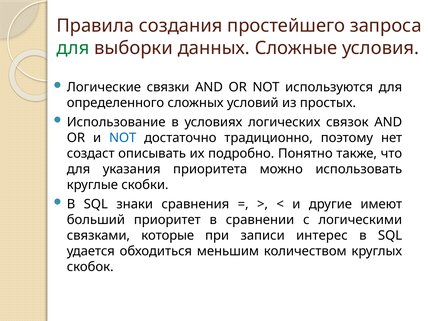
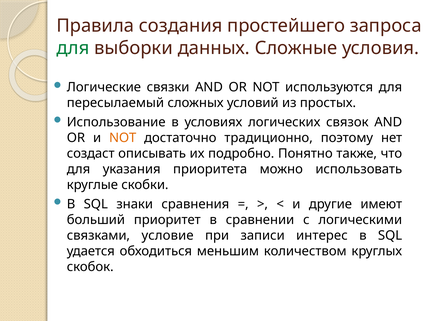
определенного: определенного -> пересылаемый (115, 103)
NOT colour: blue -> orange (123, 138)
которые: которые -> условие (168, 235)
